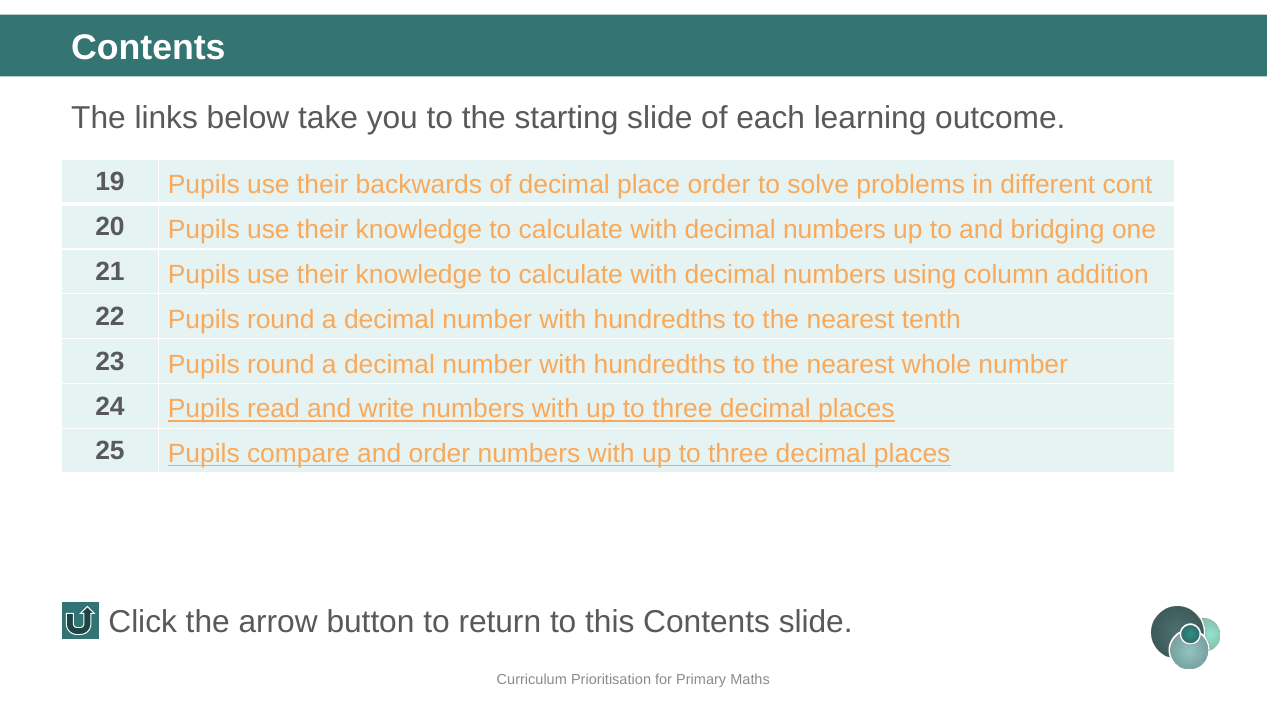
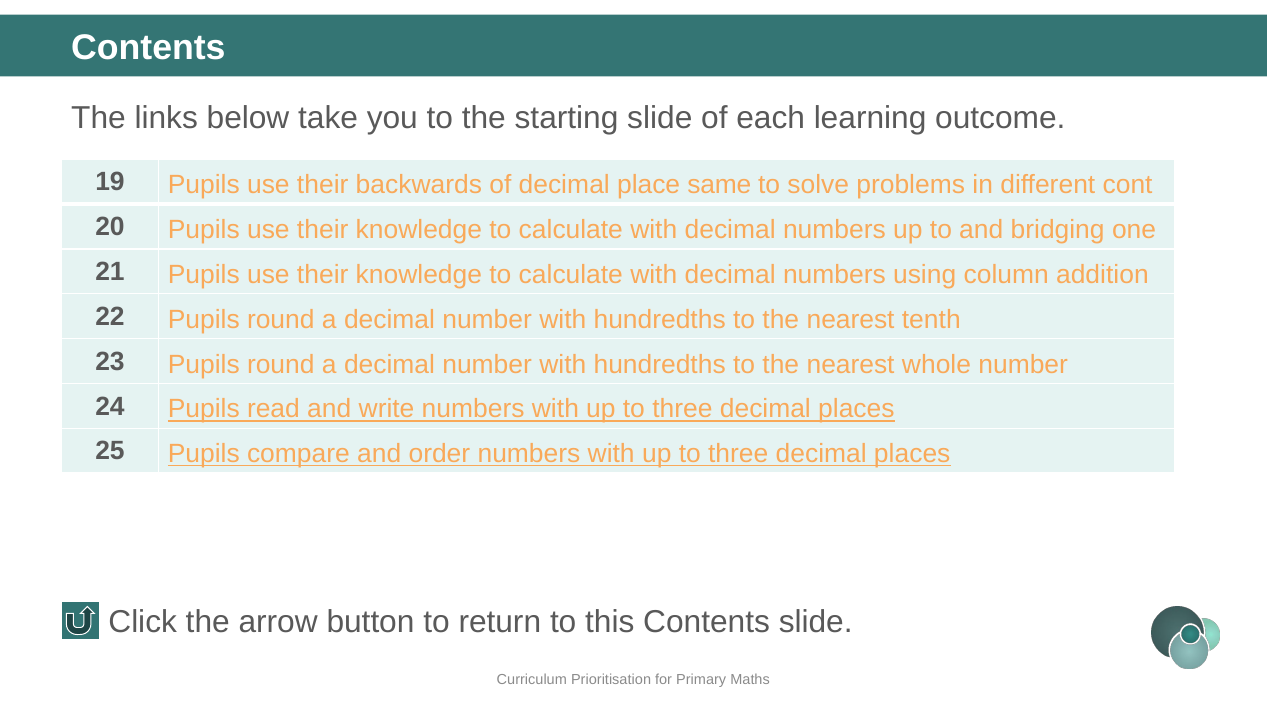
place order: order -> same (719, 185)
